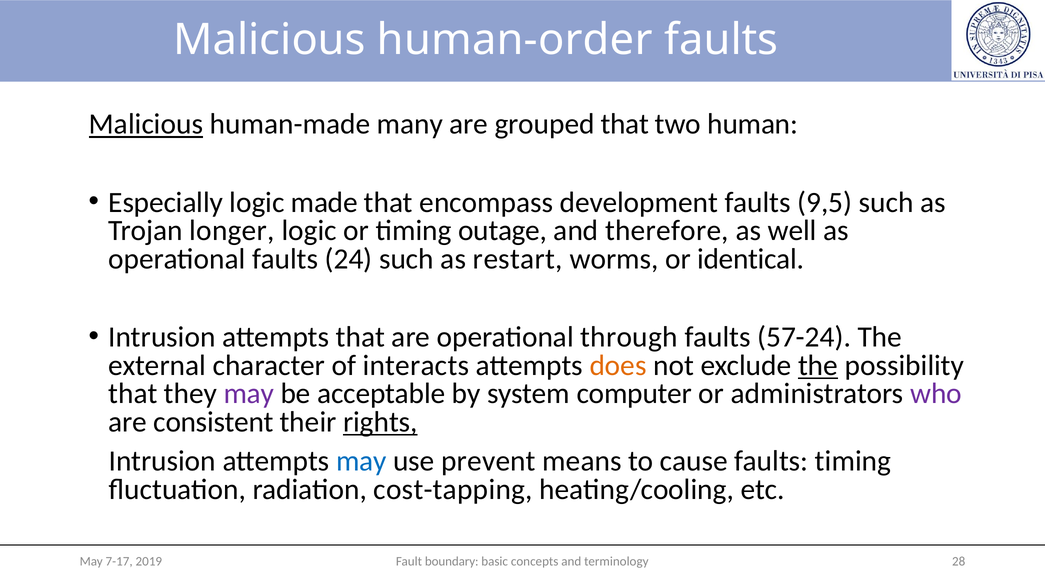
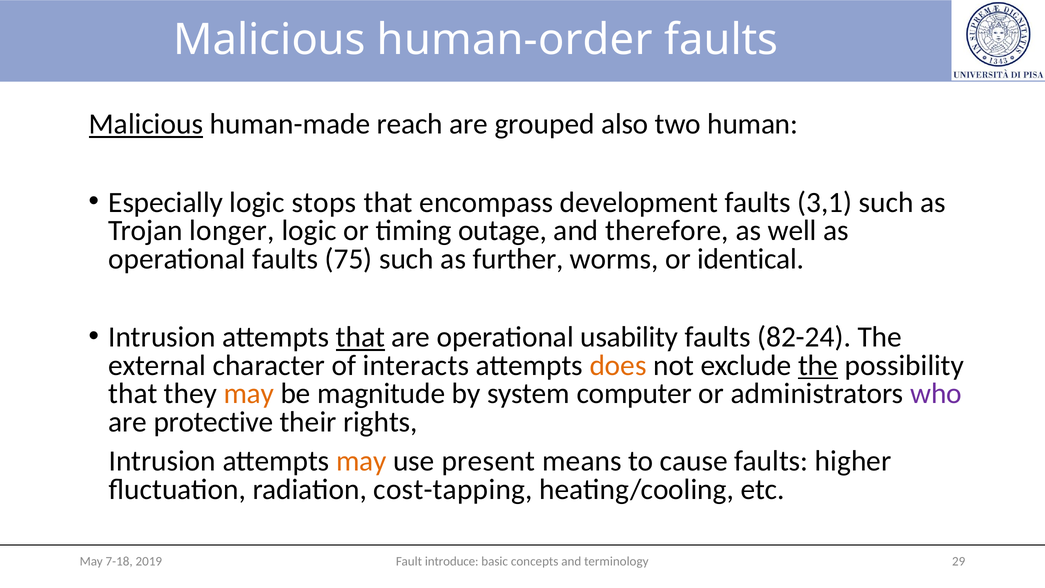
many: many -> reach (410, 124)
grouped that: that -> also (625, 124)
made: made -> stops (324, 202)
9,5: 9,5 -> 3,1 (825, 202)
24: 24 -> 75 (349, 259)
restart: restart -> further (518, 259)
that underline: none -> present (360, 337)
through: through -> usability (629, 337)
57-24: 57-24 -> 82-24 (804, 337)
may colour: purple -> orange (249, 394)
acceptable: acceptable -> magnitude (381, 394)
consistent: consistent -> protective (213, 422)
rights underline: present -> none (380, 422)
may colour: blue -> orange (361, 461)
prevent: prevent -> present (488, 461)
faults timing: timing -> higher (853, 461)
boundary: boundary -> introduce (452, 561)
28: 28 -> 29 (959, 561)
7-17: 7-17 -> 7-18 (119, 561)
